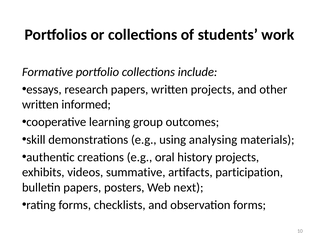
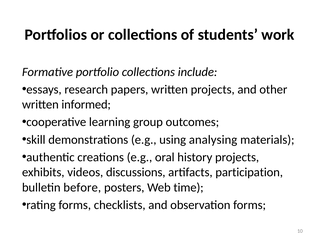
summative: summative -> discussions (136, 172)
bulletin papers: papers -> before (82, 187)
next: next -> time (189, 187)
